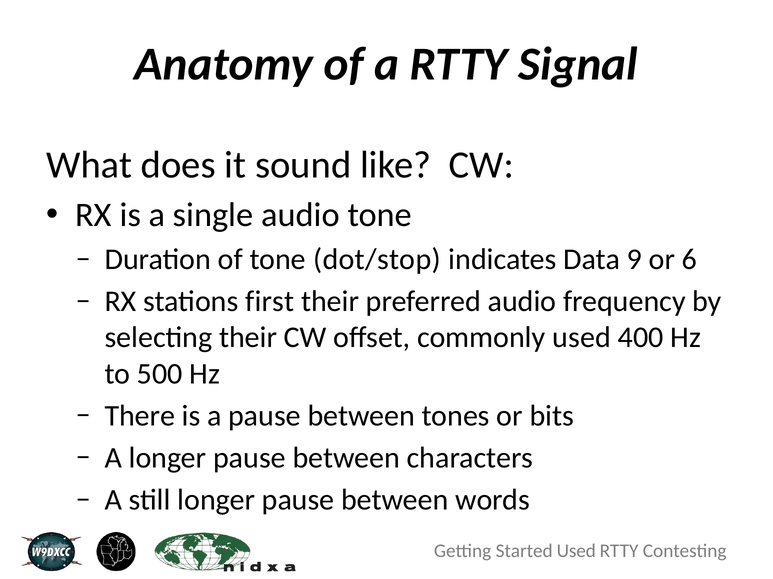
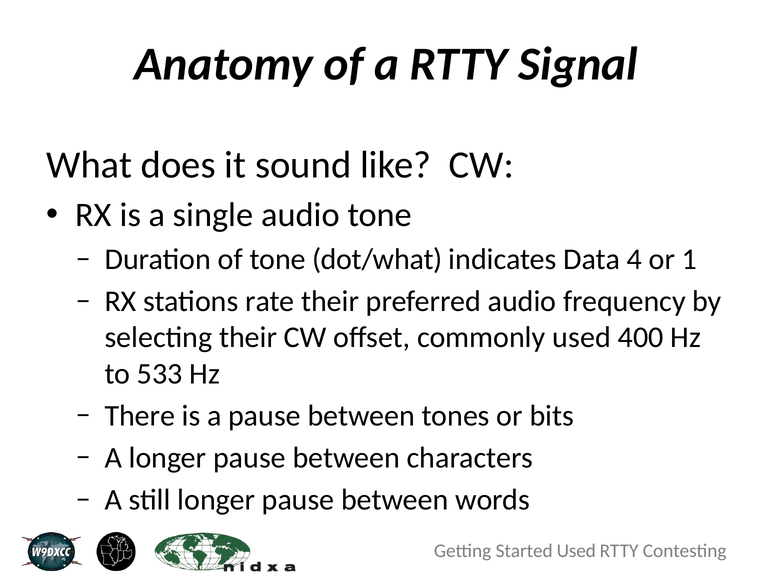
dot/stop: dot/stop -> dot/what (377, 260)
9: 9 -> 4 (634, 260)
6: 6 -> 1 (689, 260)
first: first -> rate (270, 302)
500: 500 -> 533 (160, 374)
